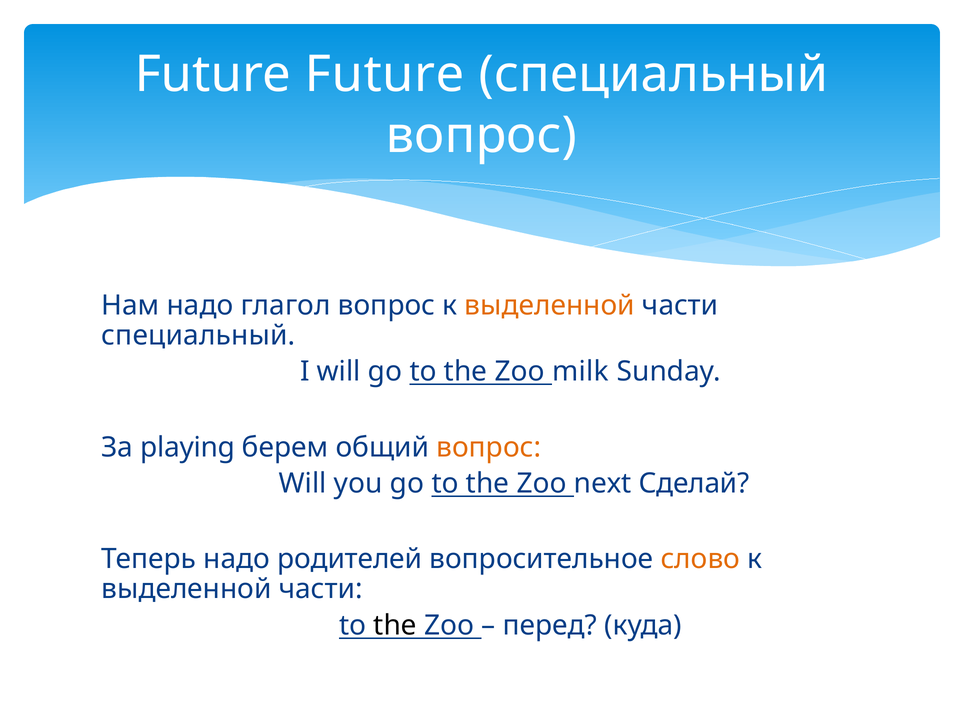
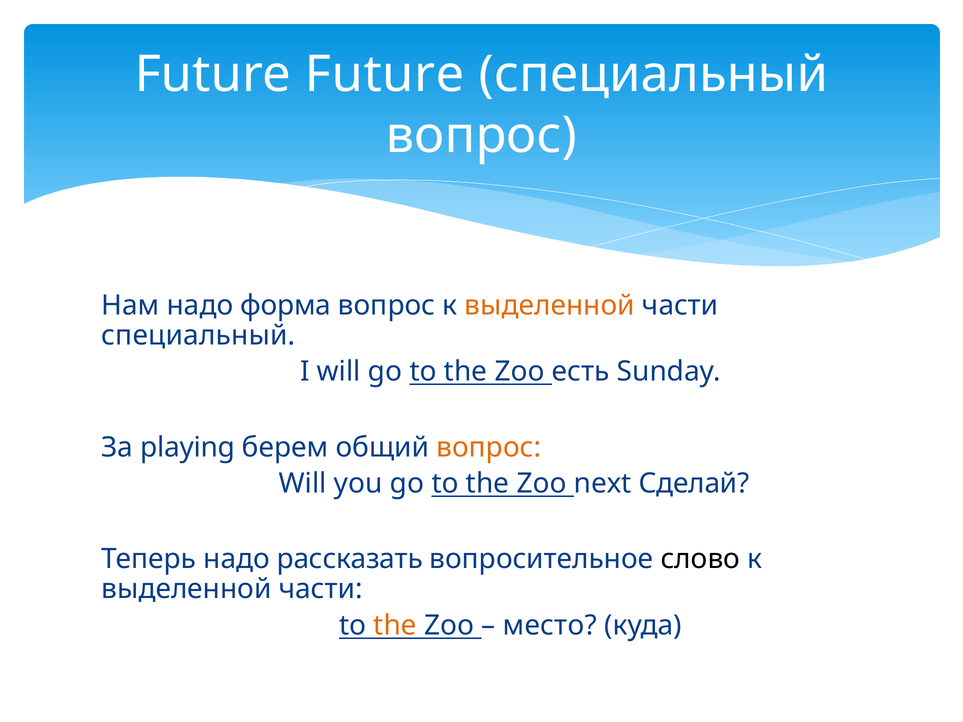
глагол: глагол -> форма (286, 305)
milk: milk -> есть (581, 372)
родителей: родителей -> рассказать (350, 559)
слово colour: orange -> black (700, 559)
the colour: black -> orange (395, 625)
перед: перед -> место (550, 625)
